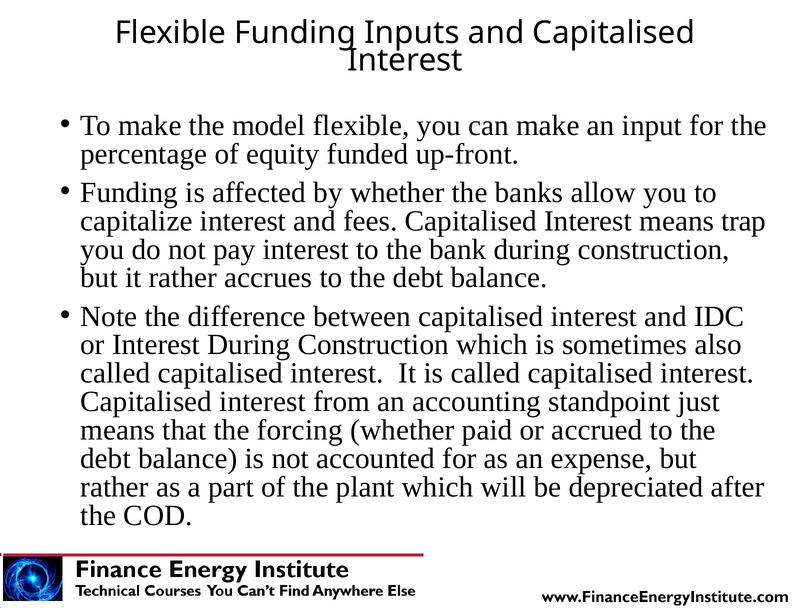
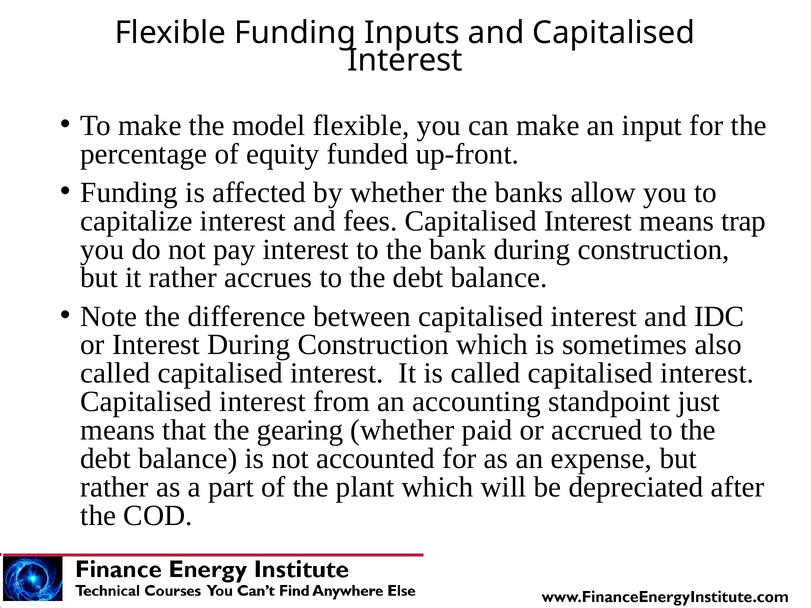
forcing: forcing -> gearing (300, 430)
